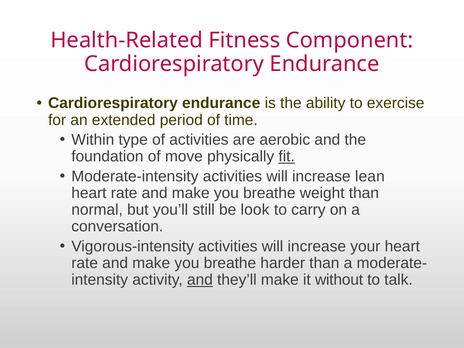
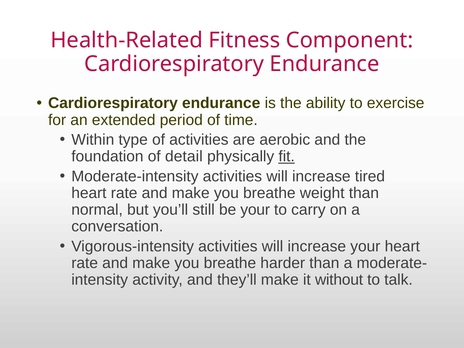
move: move -> detail (184, 157)
lean: lean -> tired (370, 176)
be look: look -> your (255, 210)
and underline: present -> none (200, 280)
